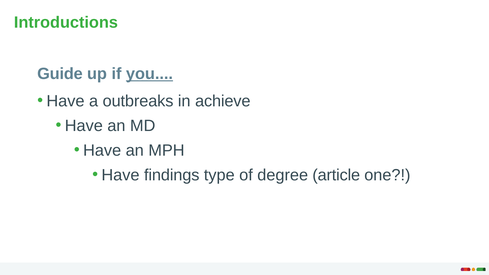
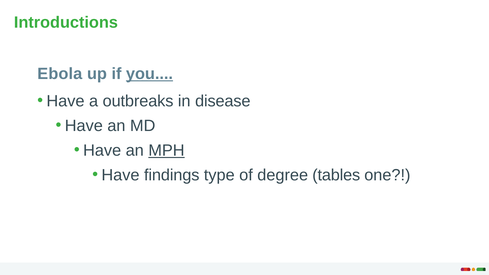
Guide: Guide -> Ebola (60, 74)
achieve: achieve -> disease (223, 101)
MPH underline: none -> present (166, 150)
article: article -> tables (336, 175)
